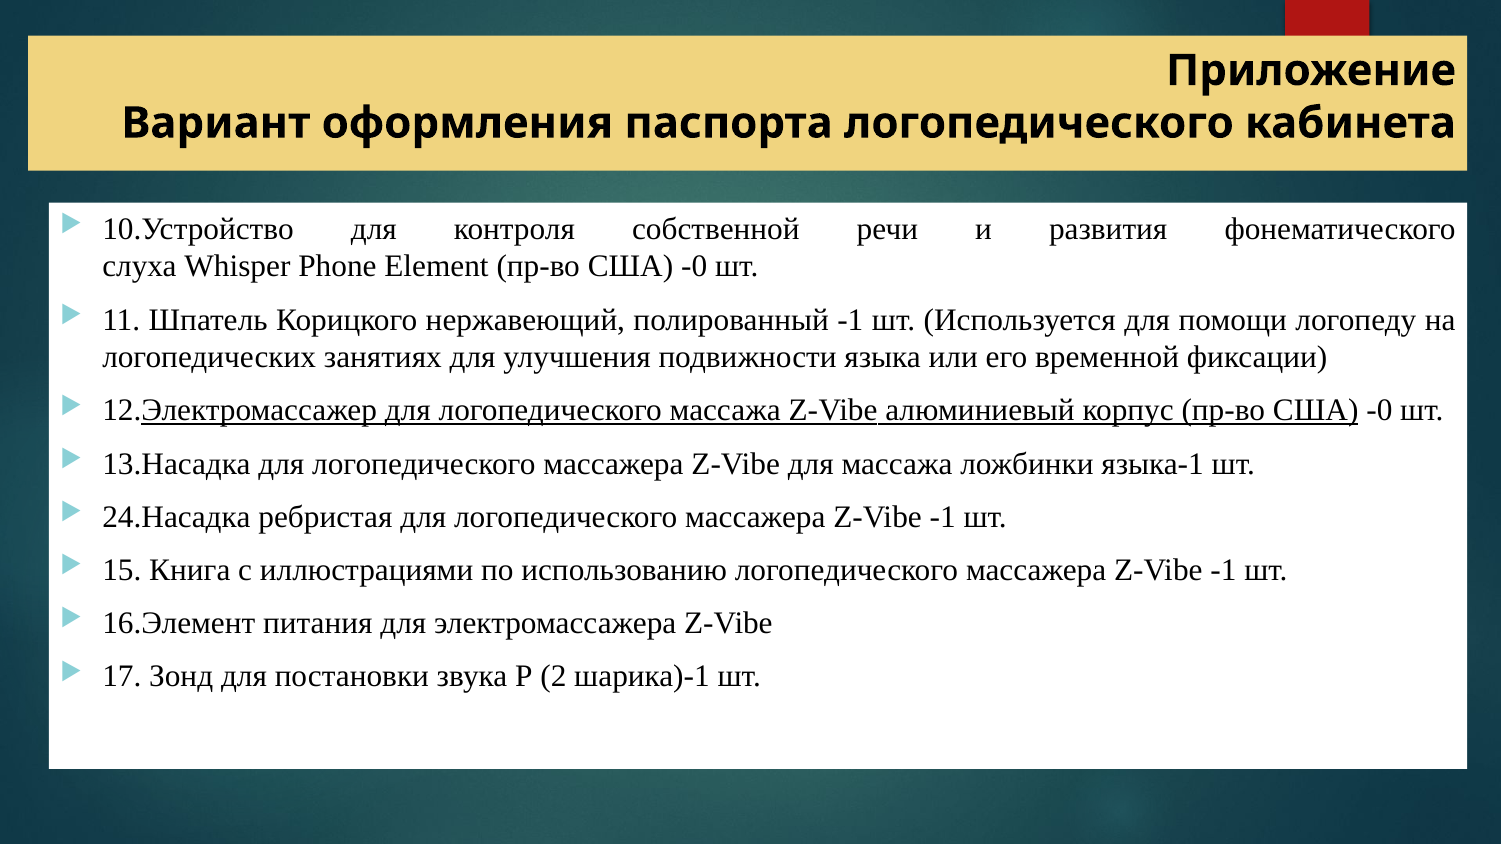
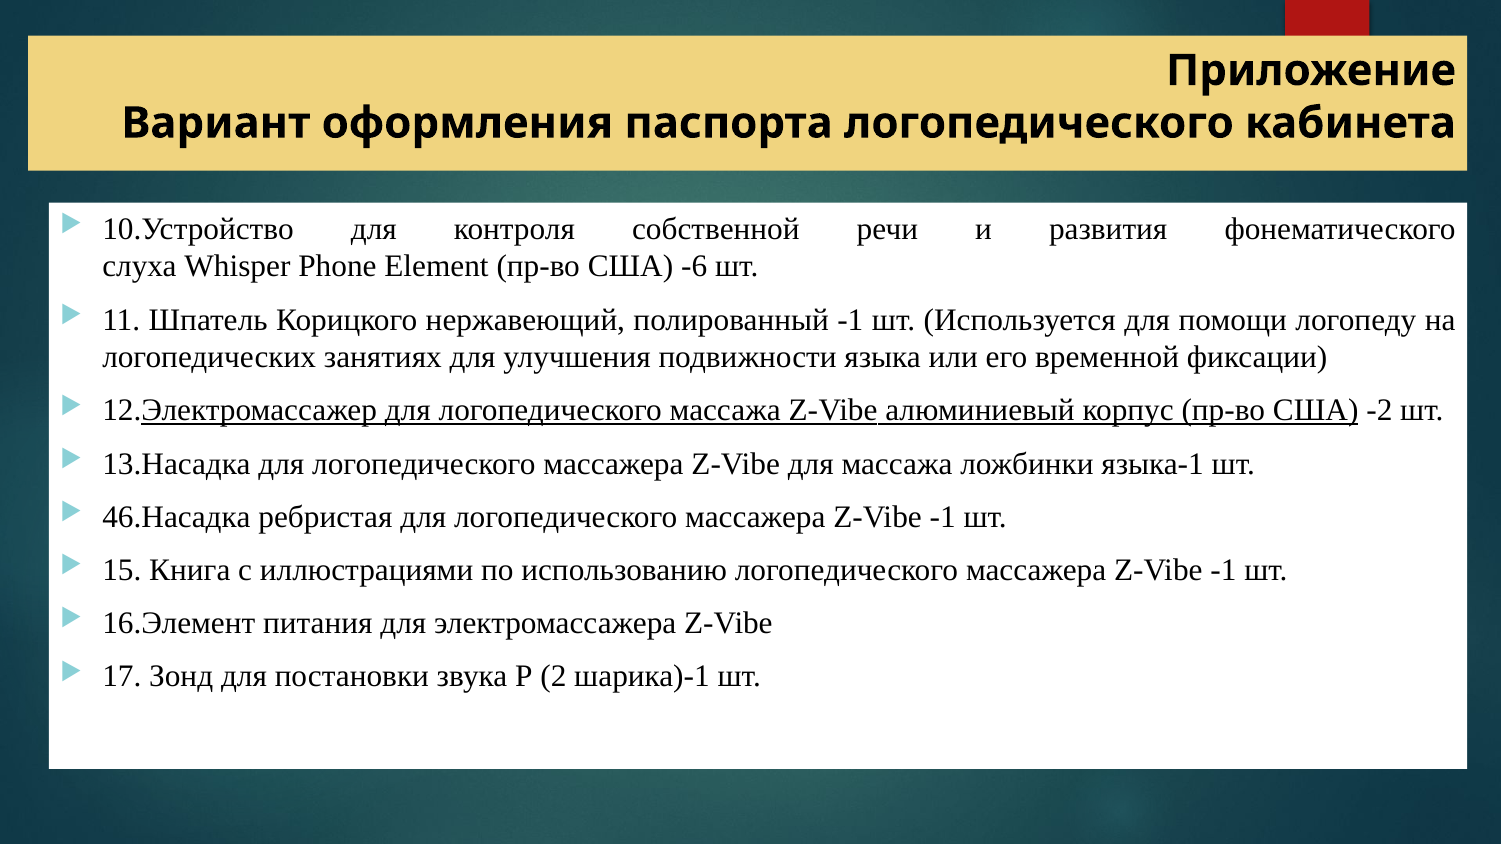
Element пр-во США -0: -0 -> -6 (694, 267)
корпус пр-во США -0: -0 -> -2 (1379, 411)
24.Насадка: 24.Насадка -> 46.Насадка (176, 517)
